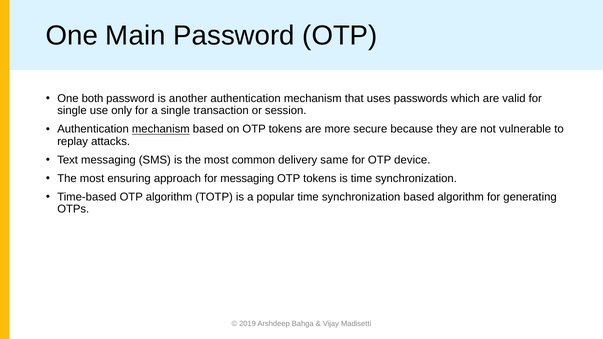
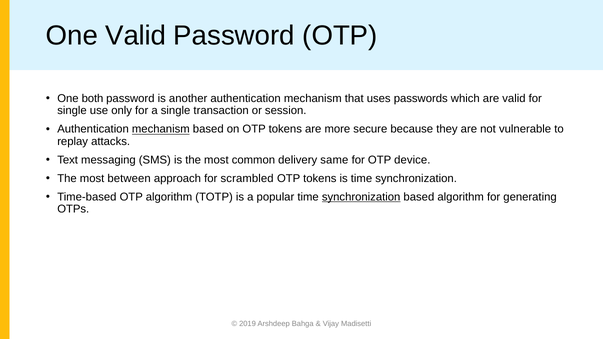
One Main: Main -> Valid (136, 36)
ensuring: ensuring -> between (129, 179)
for messaging: messaging -> scrambled (247, 179)
synchronization underline: none -> present (361, 197)
